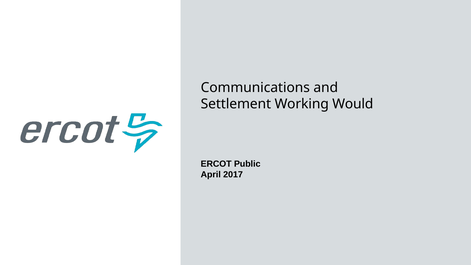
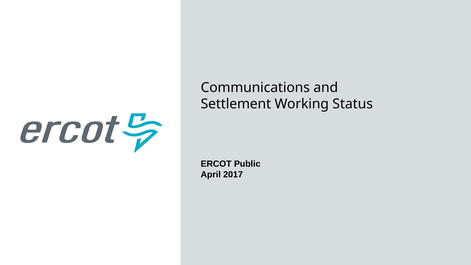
Would: Would -> Status (353, 104)
